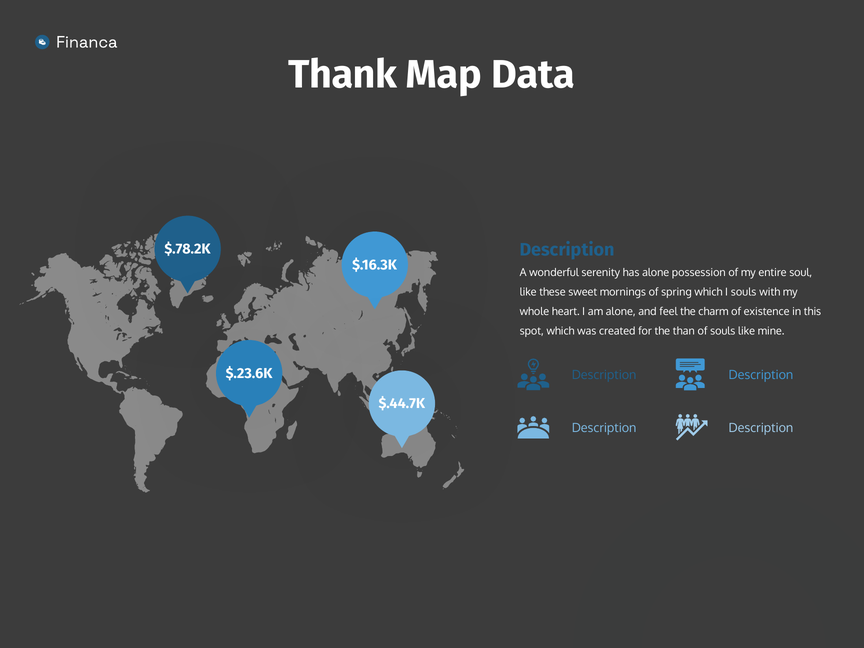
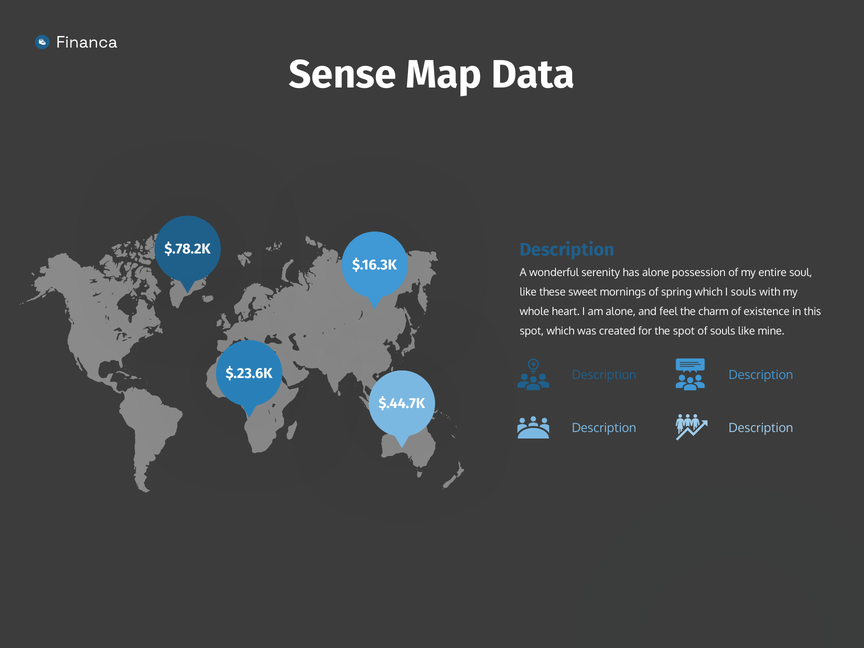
Thank: Thank -> Sense (343, 75)
the than: than -> spot (684, 331)
